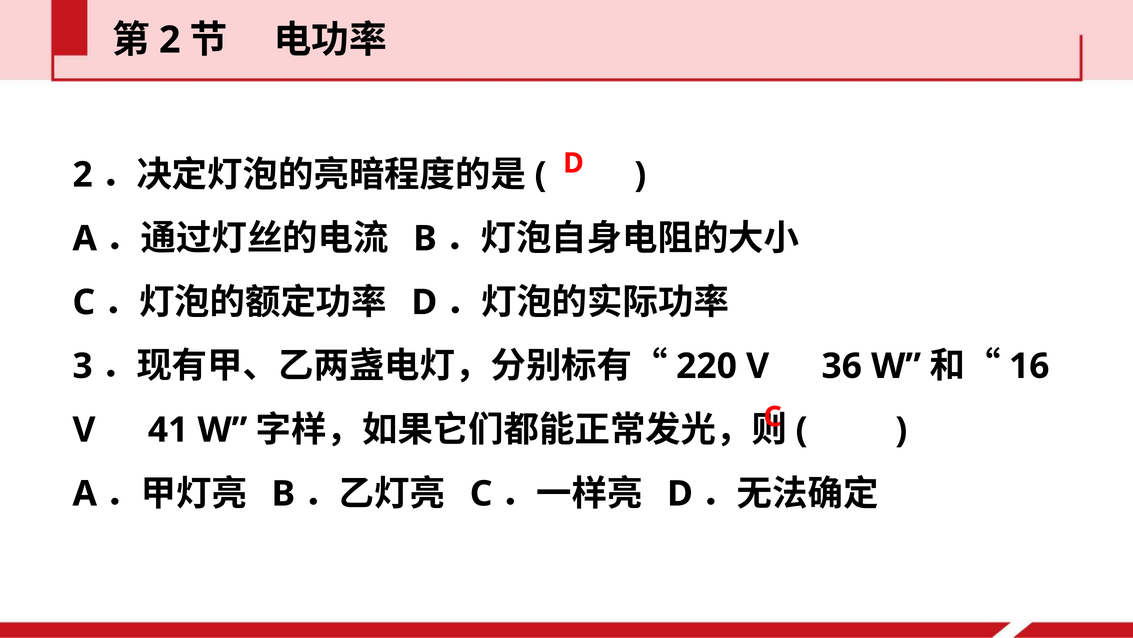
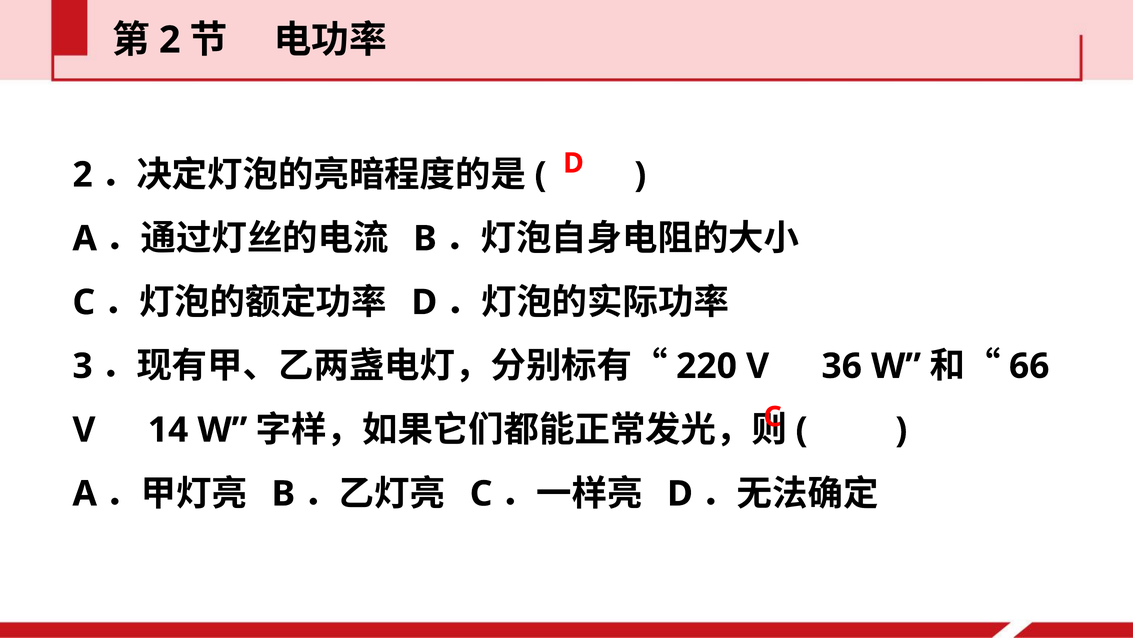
16: 16 -> 66 (1029, 366)
41: 41 -> 14 (168, 430)
